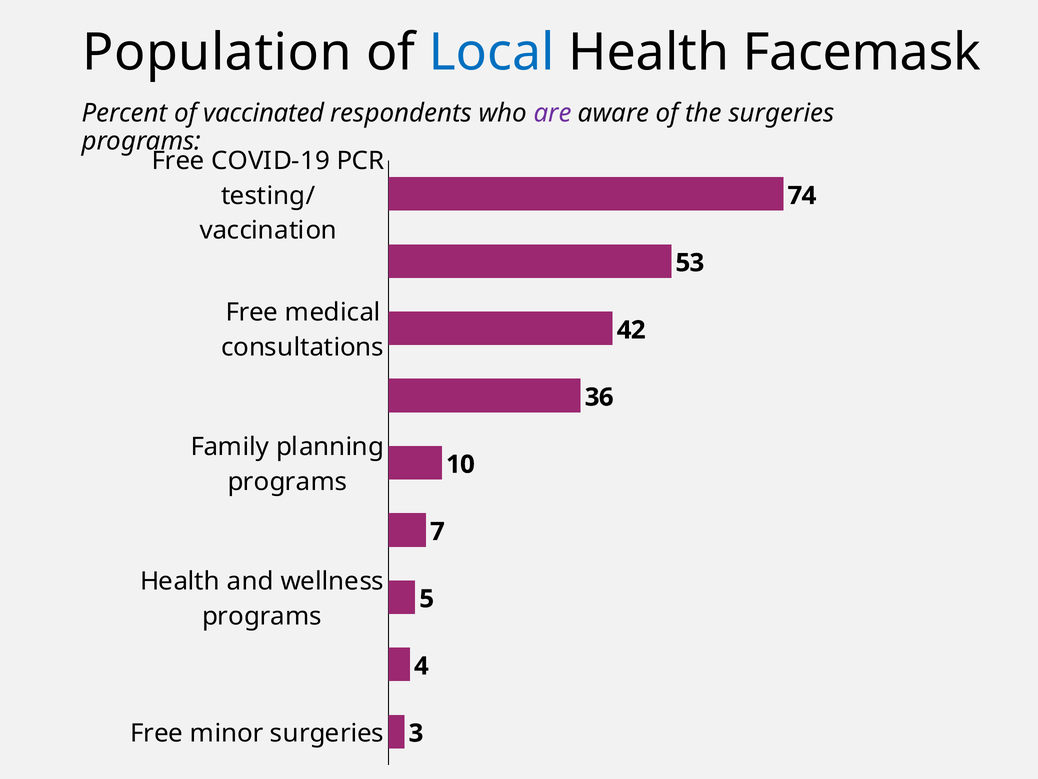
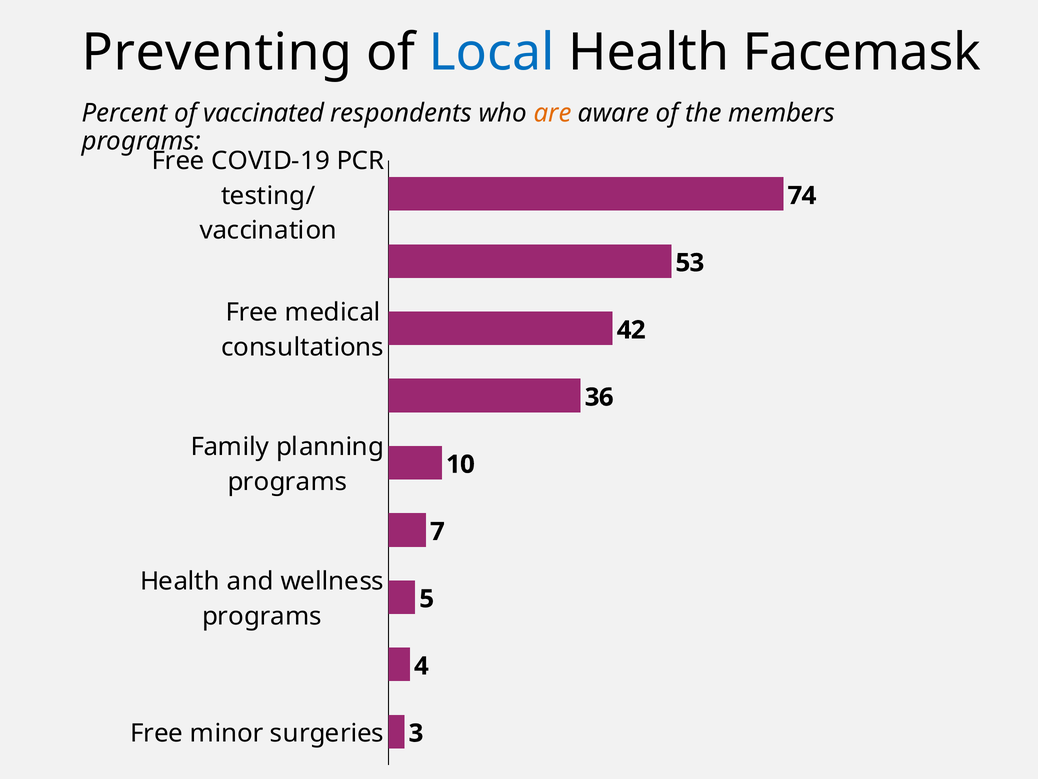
Population: Population -> Preventing (217, 52)
are colour: purple -> orange (553, 113)
the surgeries: surgeries -> members (782, 113)
